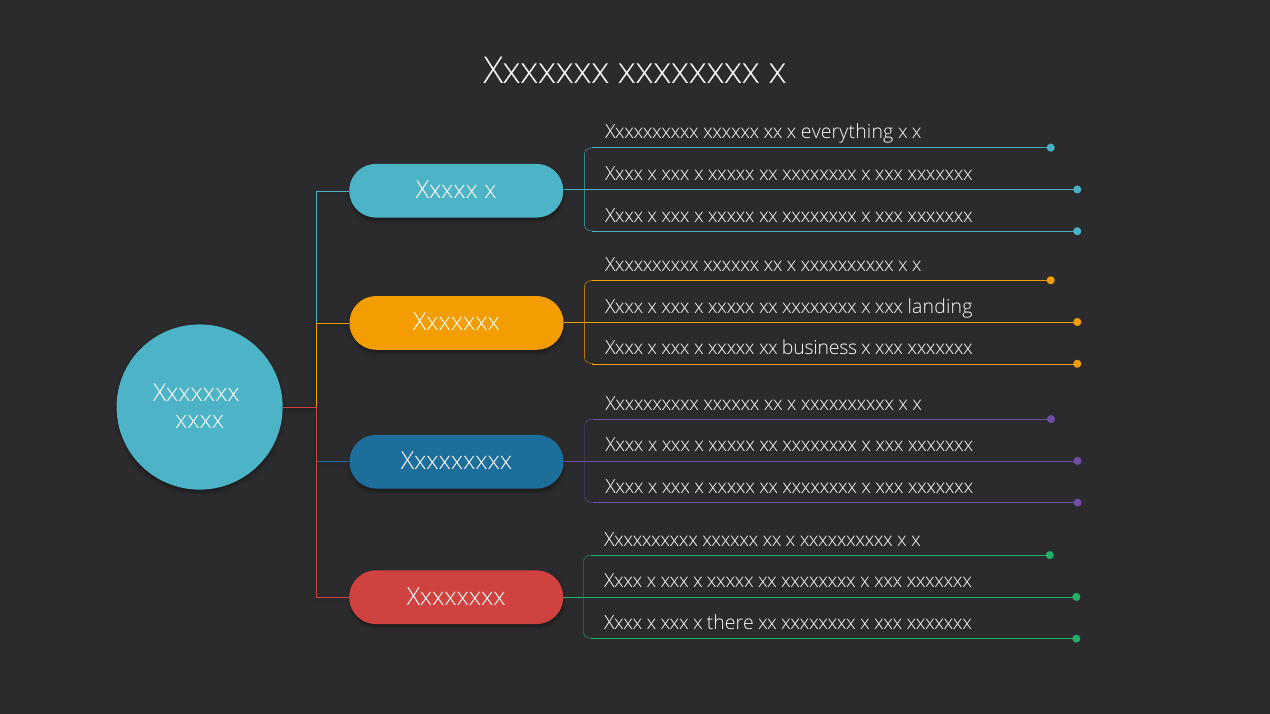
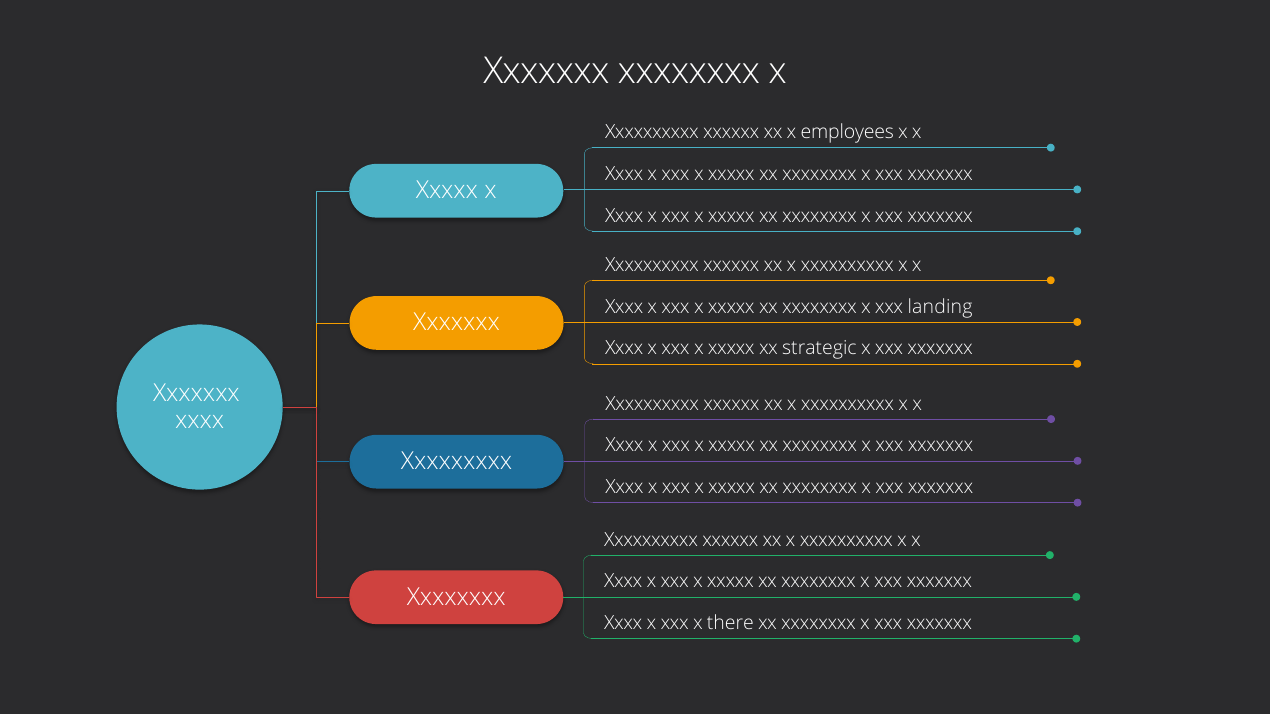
everything: everything -> employees (847, 133)
business: business -> strategic (819, 348)
